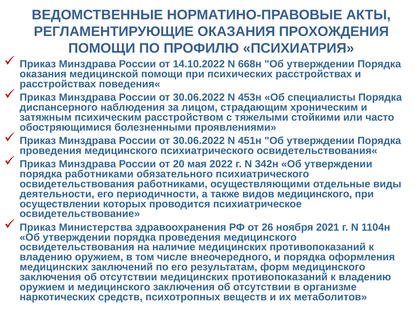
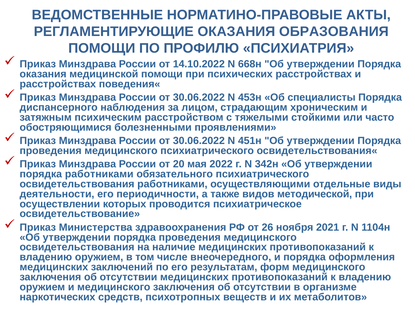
ПРОХОЖДЕНИЯ: ПРОХОЖДЕНИЯ -> ОБРАЗОВАНИЯ (334, 32)
видов медицинского: медицинского -> методической (315, 194)
